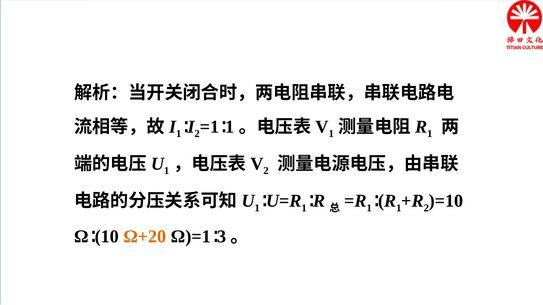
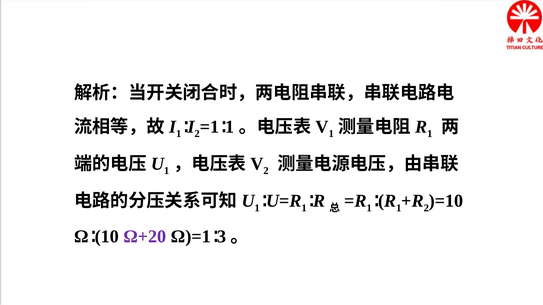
Ω+20 colour: orange -> purple (145, 237)
